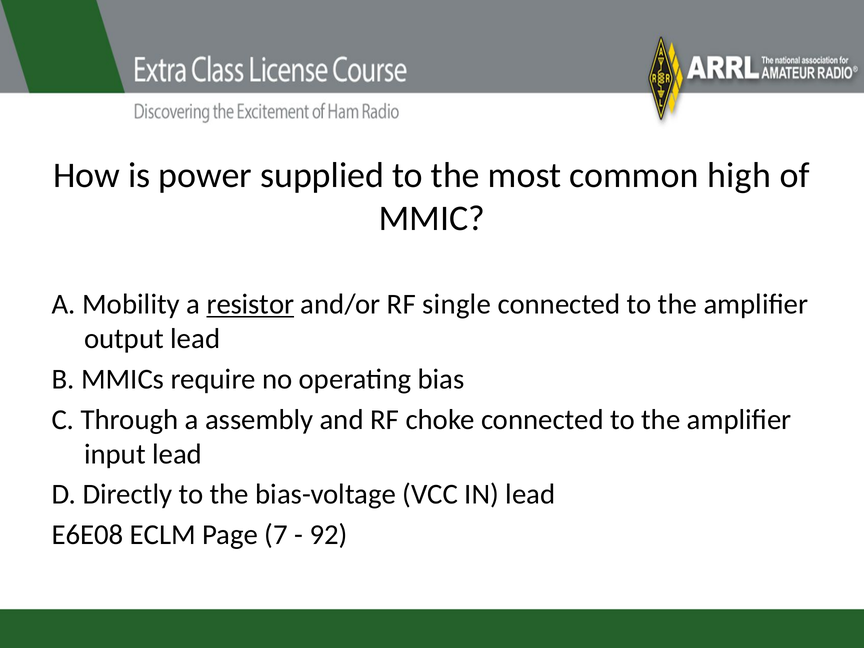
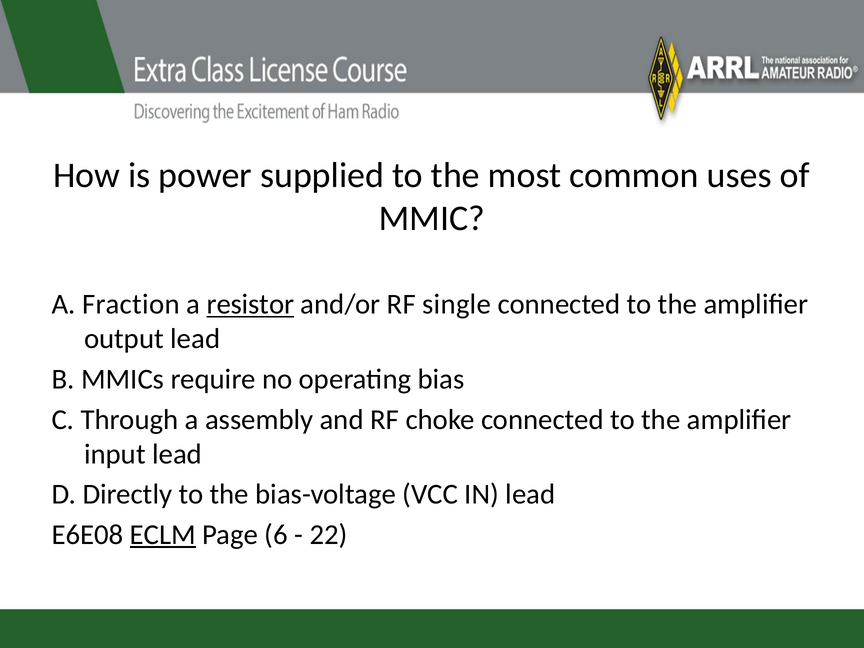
high: high -> uses (739, 175)
Mobility: Mobility -> Fraction (131, 304)
ECLM underline: none -> present (163, 535)
7: 7 -> 6 (276, 535)
92: 92 -> 22 (329, 535)
